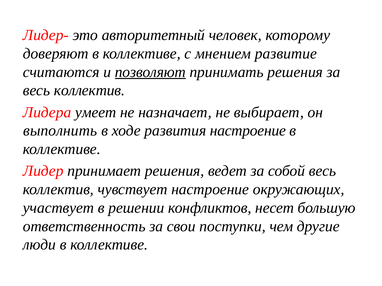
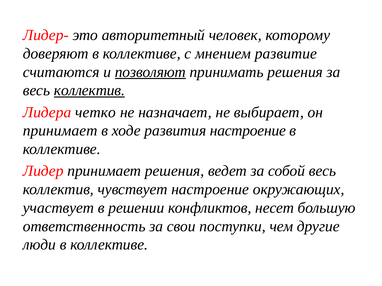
коллектив underline: none -> present (89, 91)
умеет: умеет -> четко (96, 112)
выполнить: выполнить -> принимает (60, 131)
